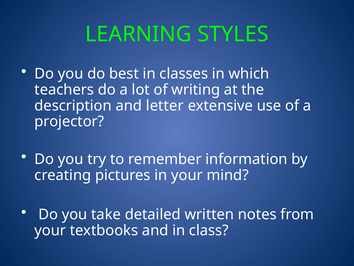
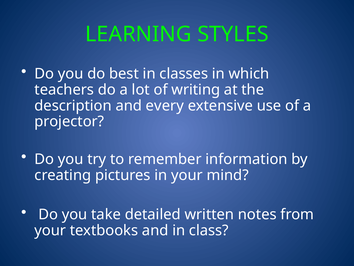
letter: letter -> every (165, 105)
